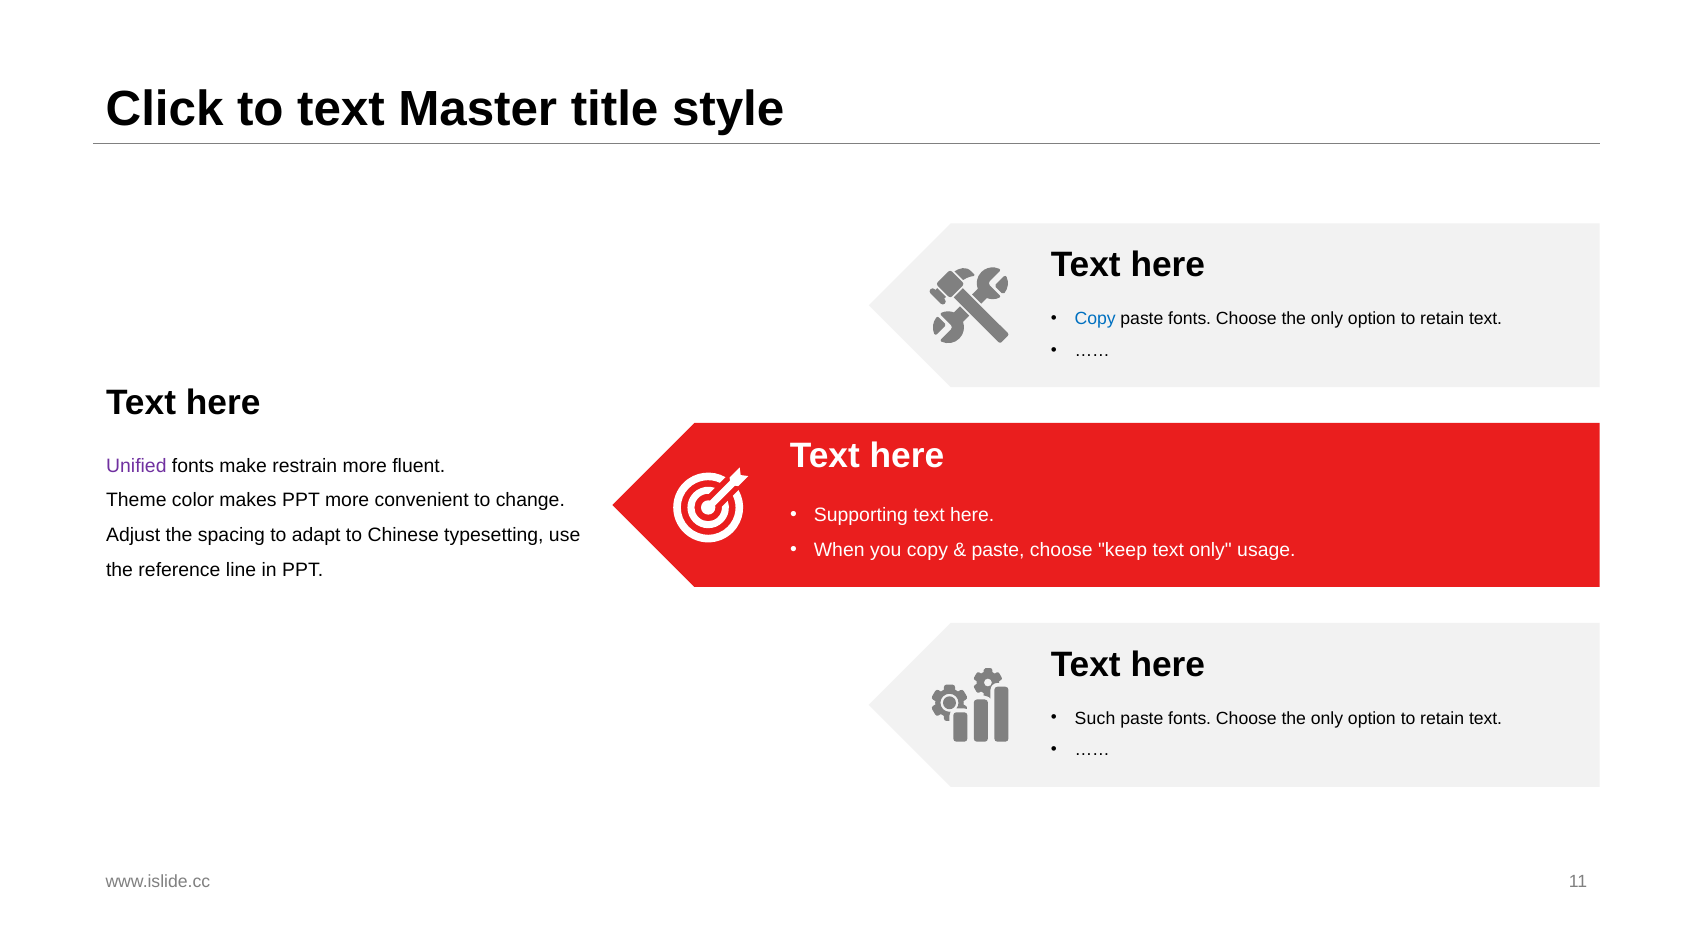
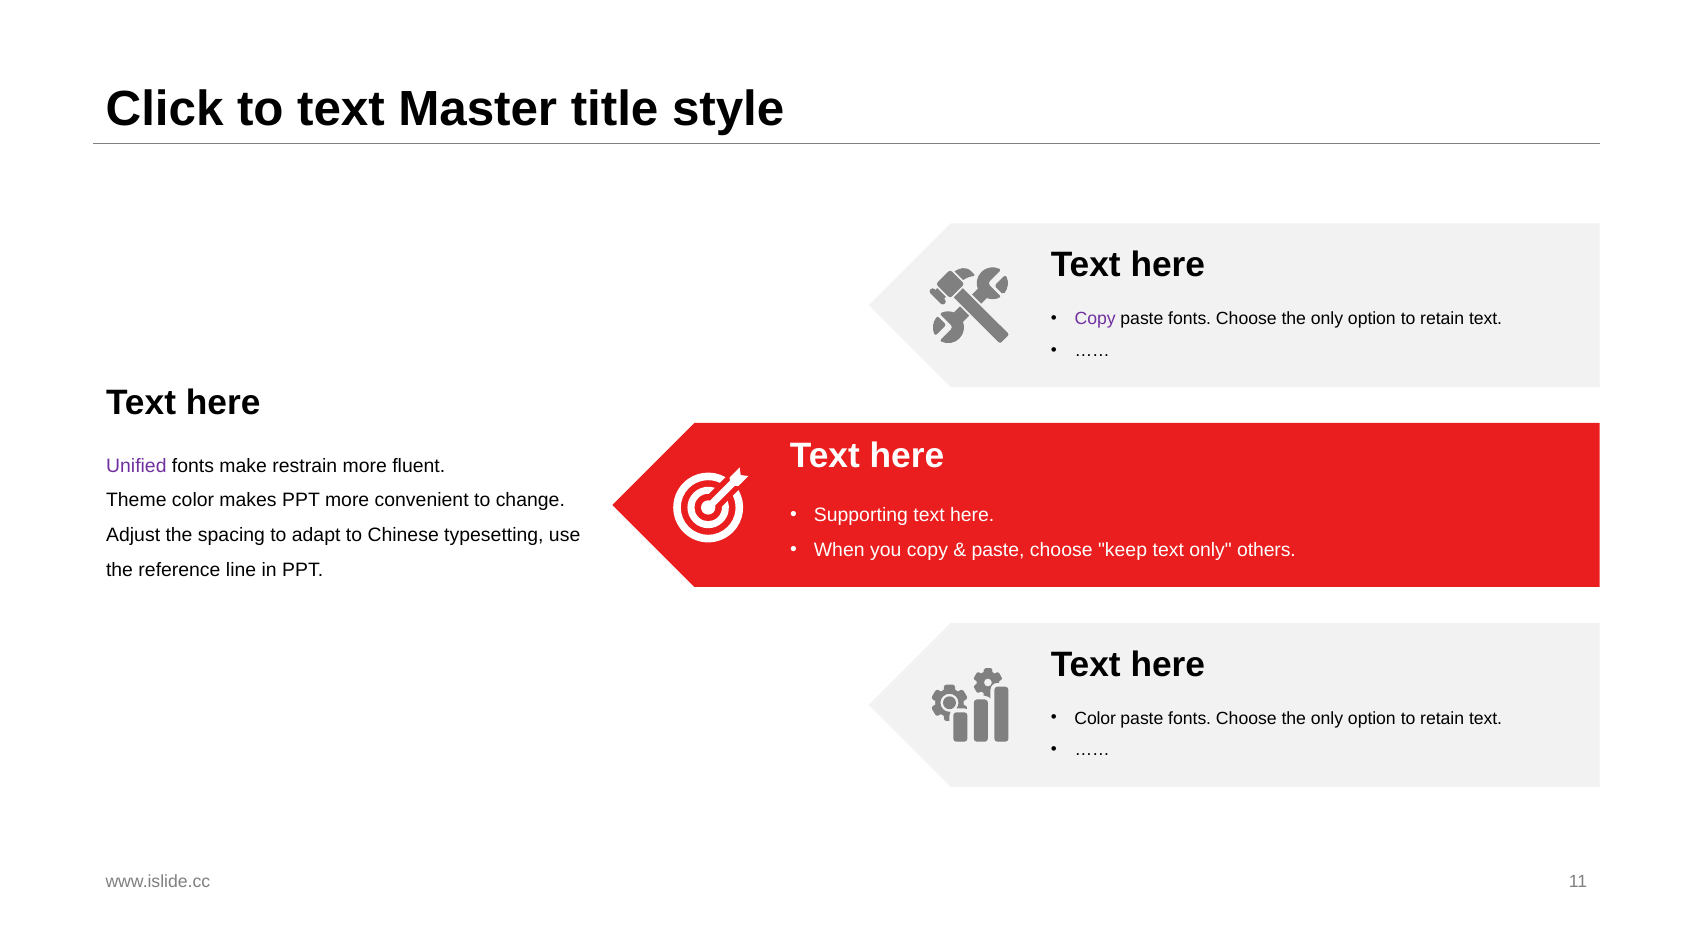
Copy colour: blue -> purple (1095, 319)
usage: usage -> others (1266, 550)
Such: Such -> Color (1095, 719)
